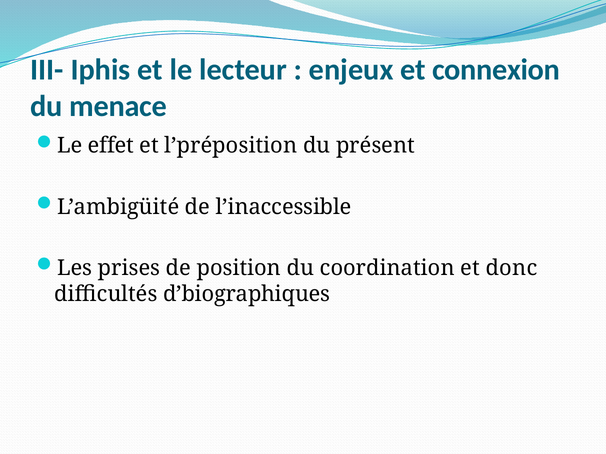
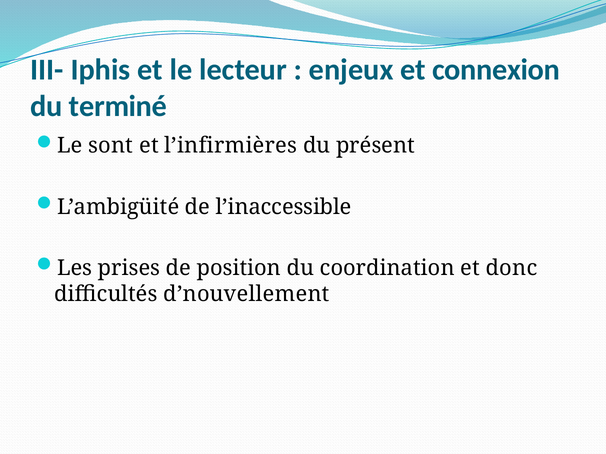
menace: menace -> terminé (118, 106)
effet: effet -> sont (111, 146)
l’préposition: l’préposition -> l’infirmières (231, 146)
d’biographiques: d’biographiques -> d’nouvellement (246, 295)
